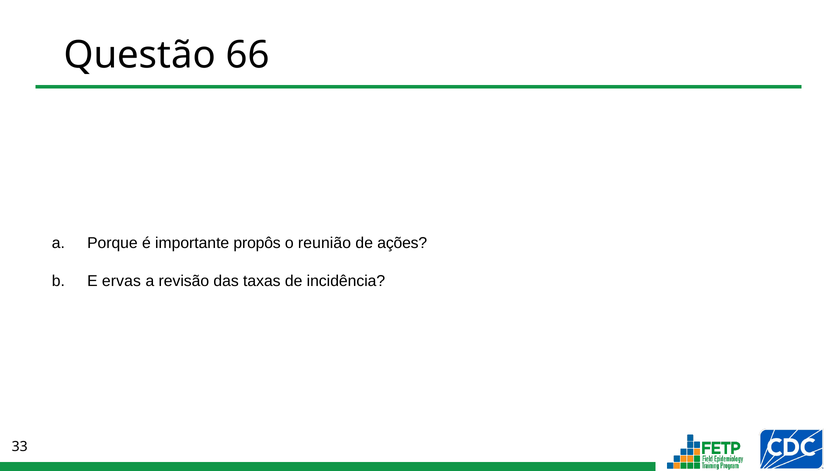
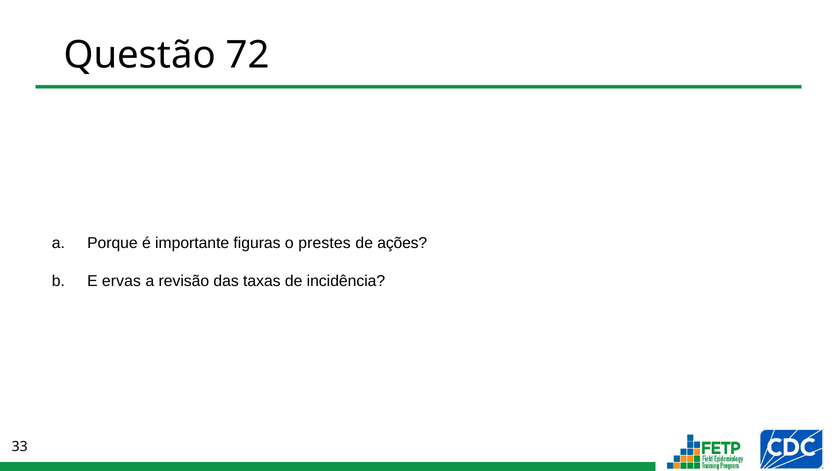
66: 66 -> 72 (248, 55)
propôs: propôs -> figuras (257, 243)
reunião: reunião -> prestes (324, 243)
